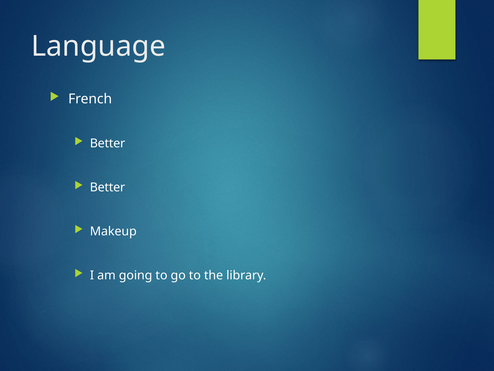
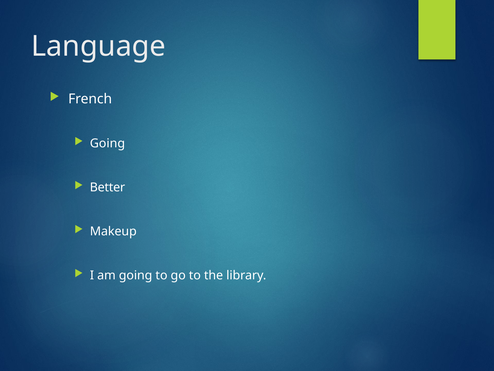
Better: Better -> Going (107, 143)
